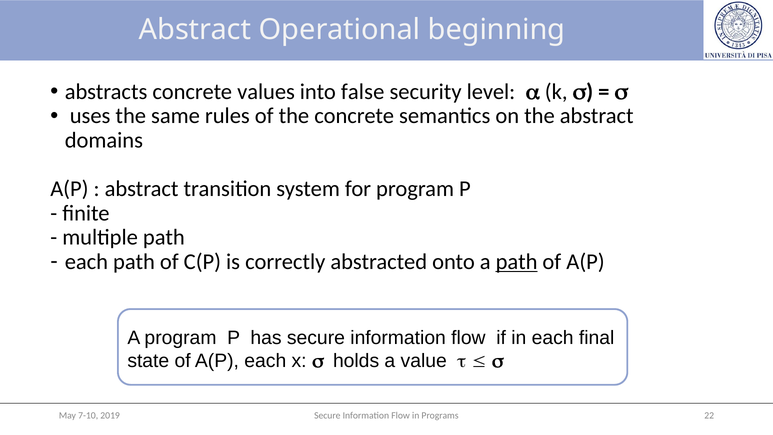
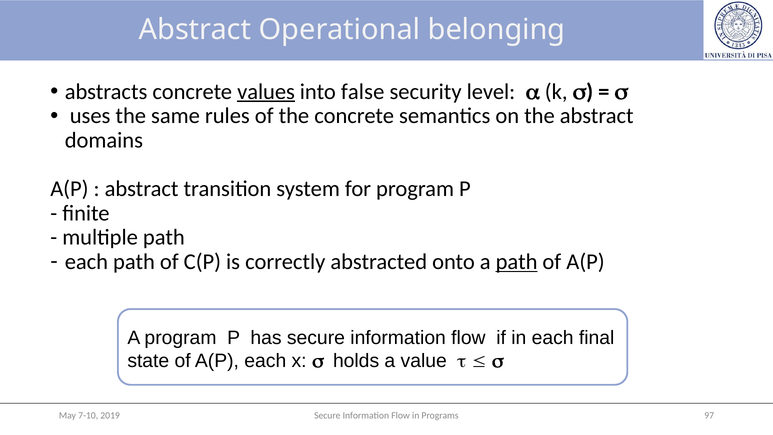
beginning: beginning -> belonging (497, 29)
values underline: none -> present (266, 92)
22: 22 -> 97 (709, 415)
